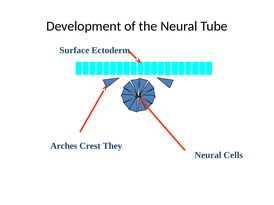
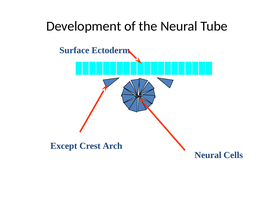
Arches: Arches -> Except (64, 146)
They: They -> Arch (112, 146)
